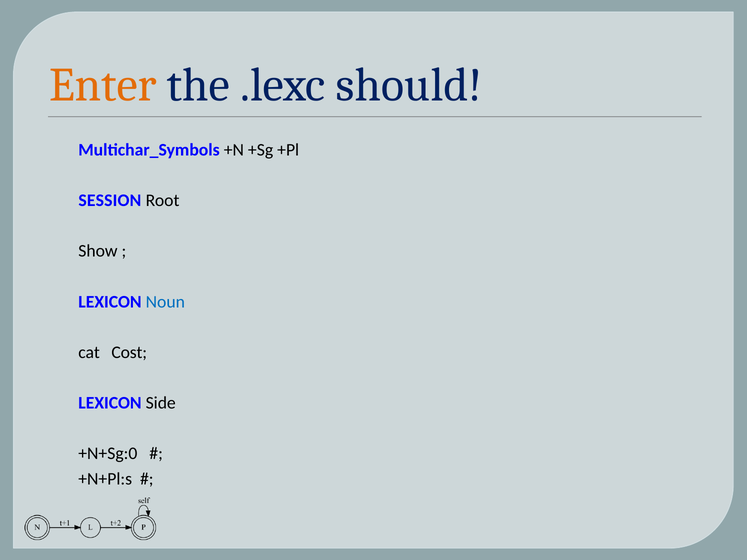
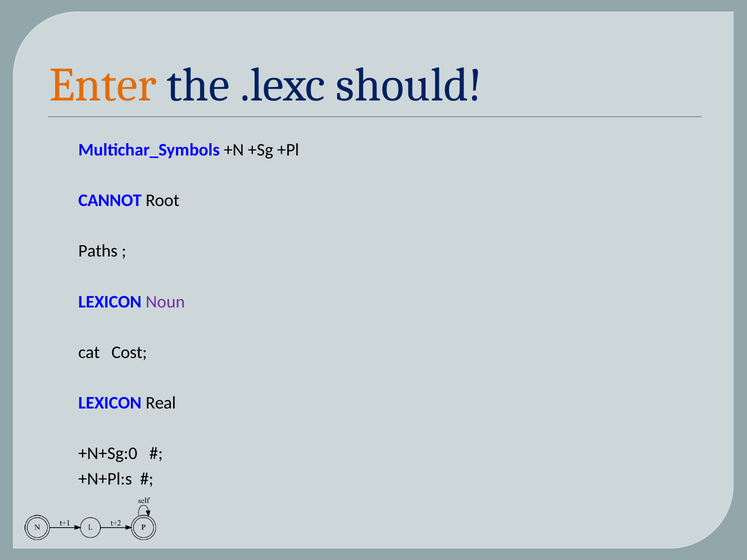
SESSION: SESSION -> CANNOT (110, 201)
Show: Show -> Paths (98, 251)
Noun colour: blue -> purple (165, 302)
Side: Side -> Real (161, 403)
